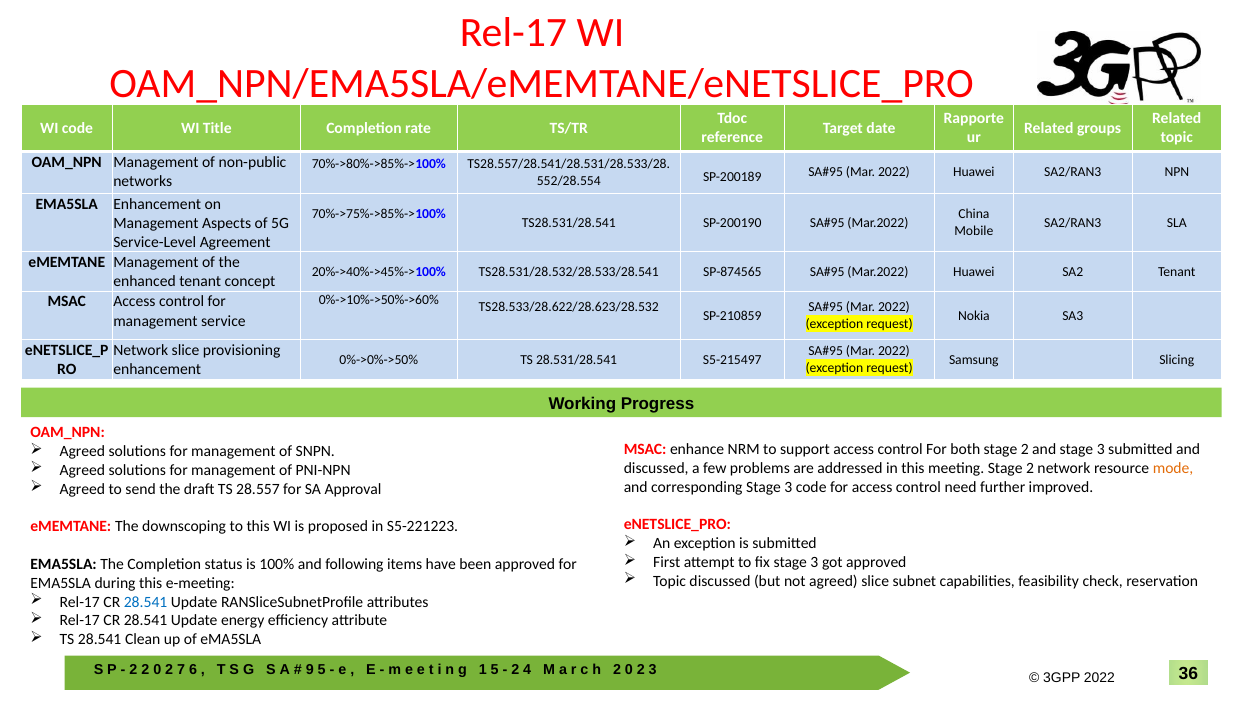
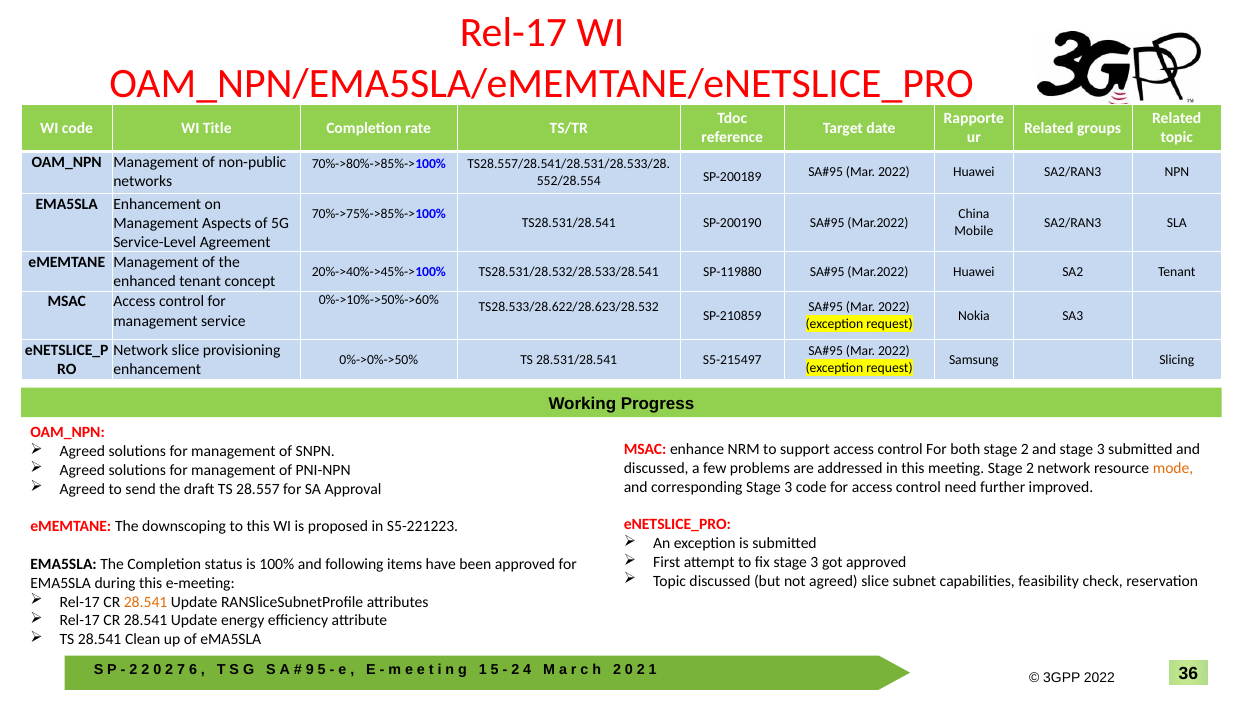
SP-874565: SP-874565 -> SP-119880 (732, 271)
28.541 colour: blue -> orange (146, 602)
2 3: 3 -> 1 (653, 669)
